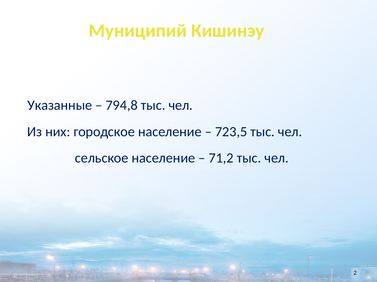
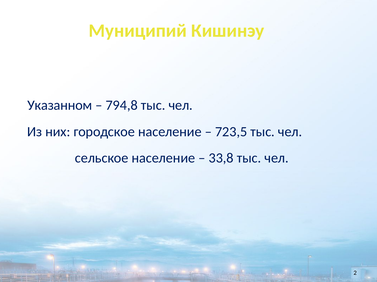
Указанные: Указанные -> Указанном (60, 106)
71,2: 71,2 -> 33,8 (221, 158)
